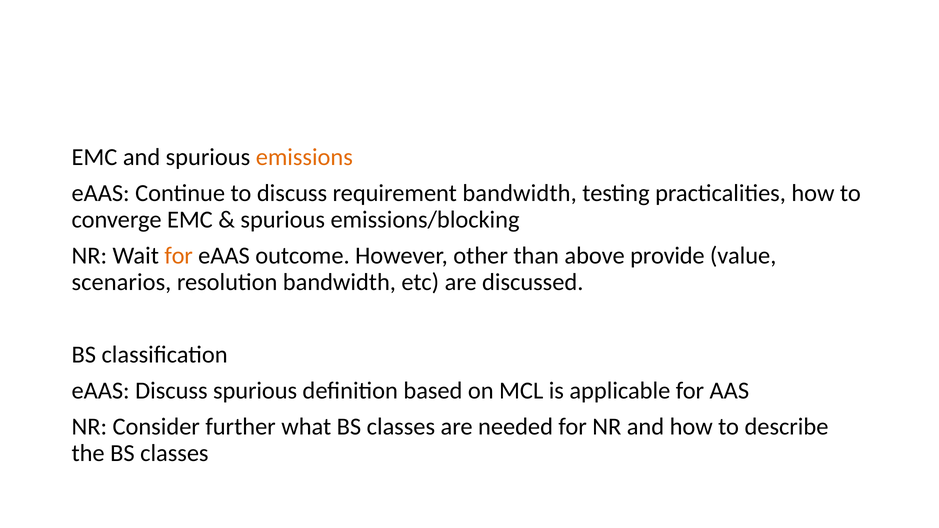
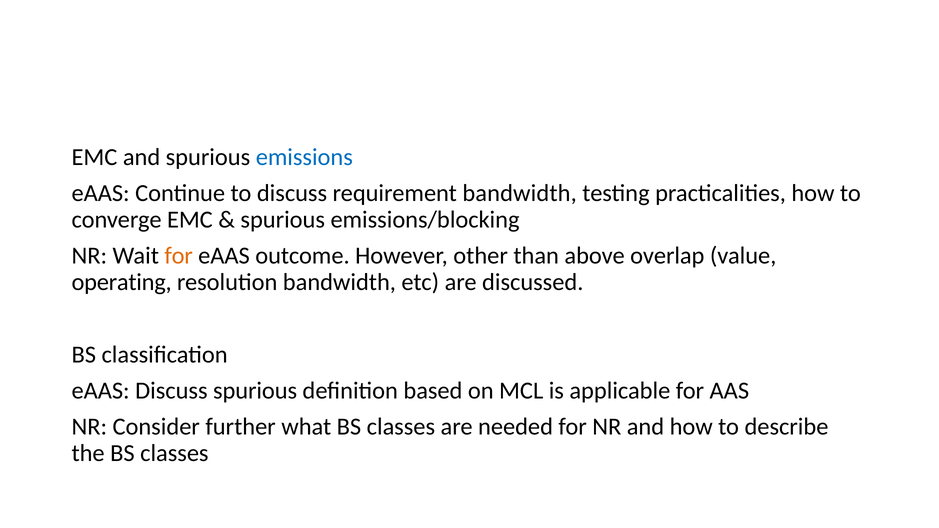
emissions colour: orange -> blue (304, 157)
provide: provide -> overlap (667, 256)
scenarios: scenarios -> operating (122, 282)
